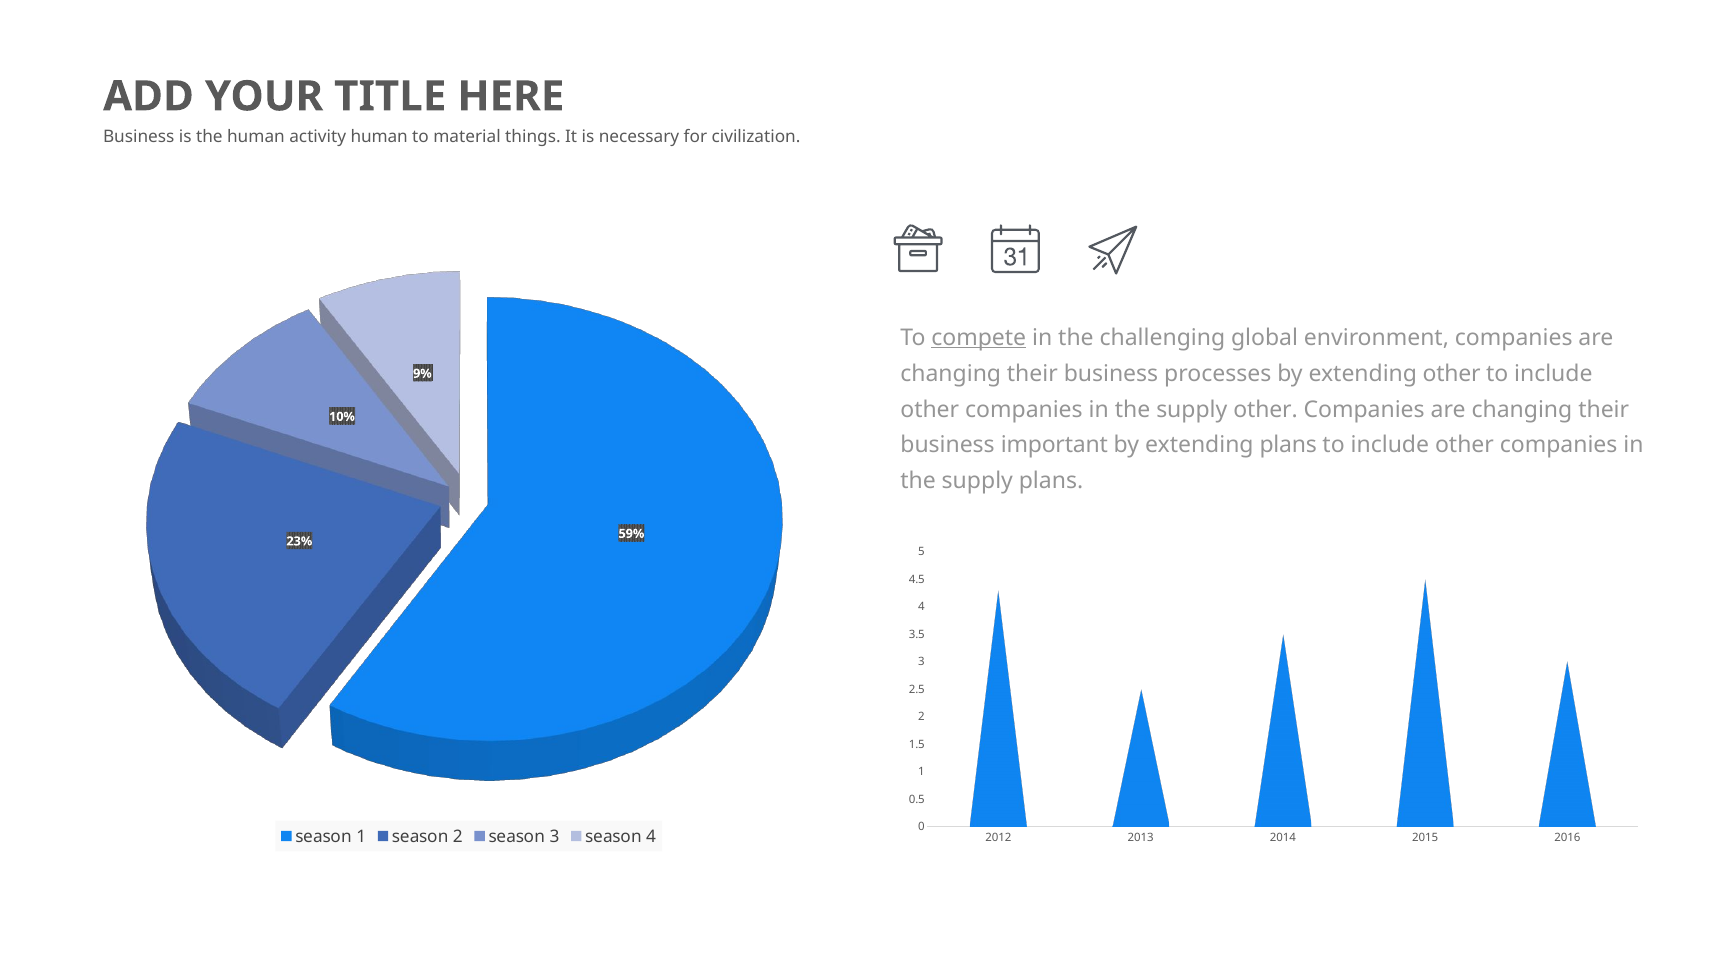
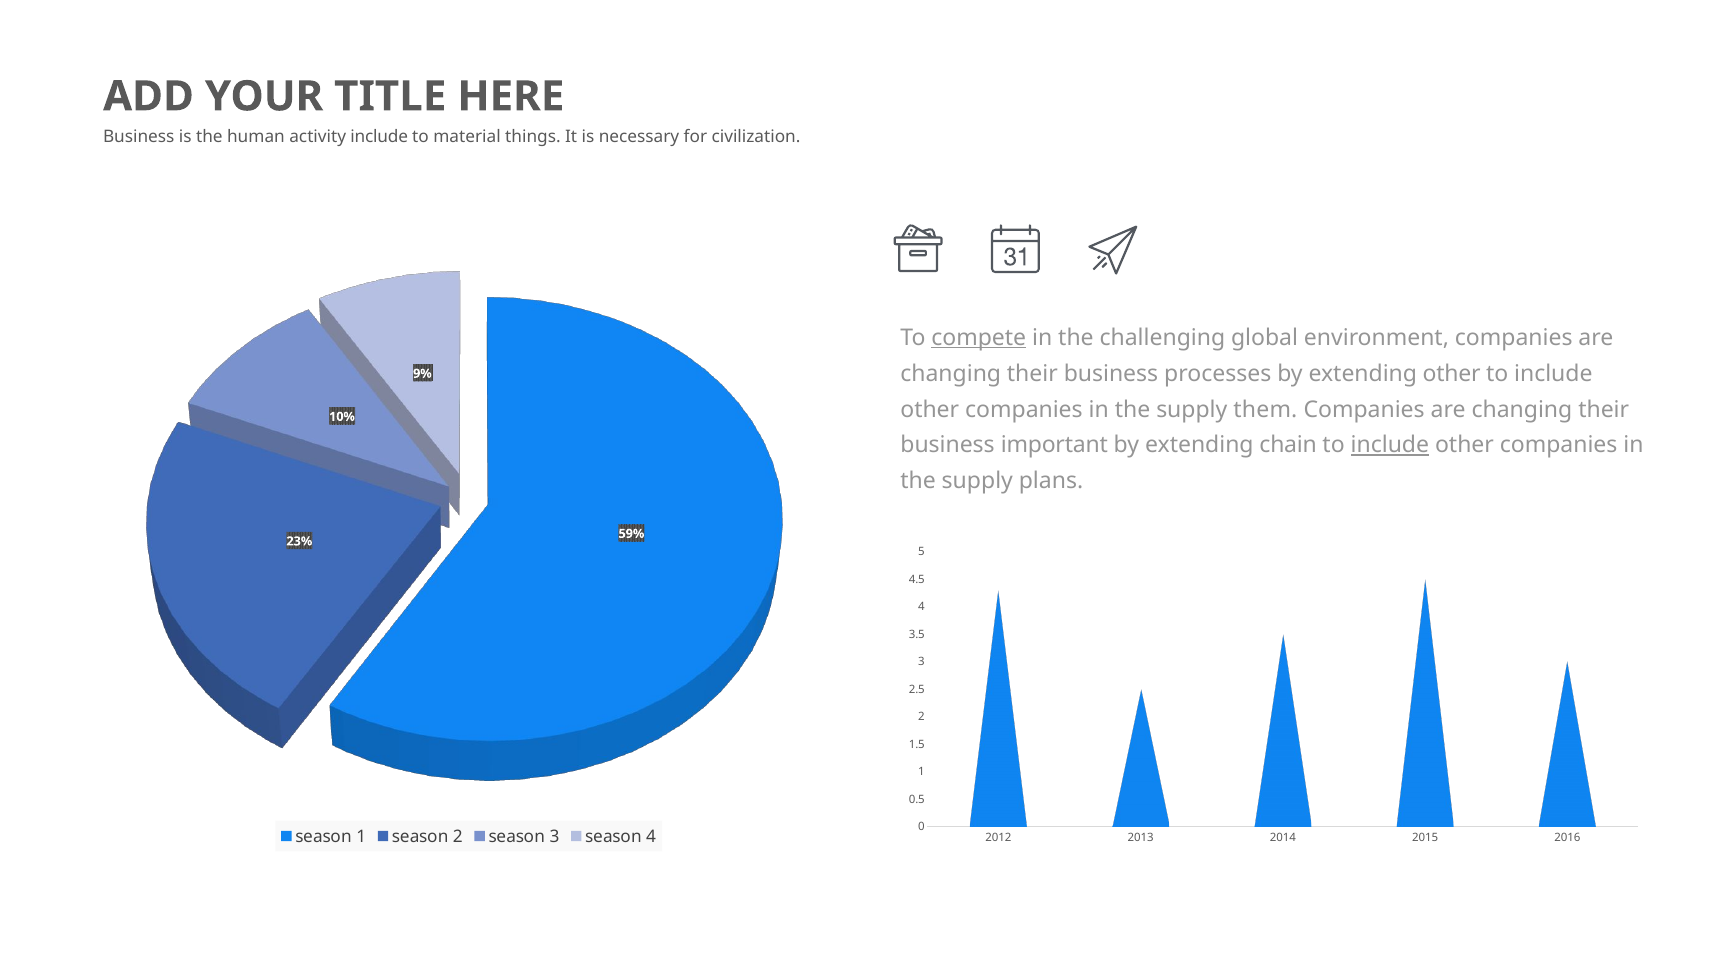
activity human: human -> include (379, 137)
supply other: other -> them (1265, 410)
extending plans: plans -> chain (1288, 445)
include underline: none -> present (1390, 445)
